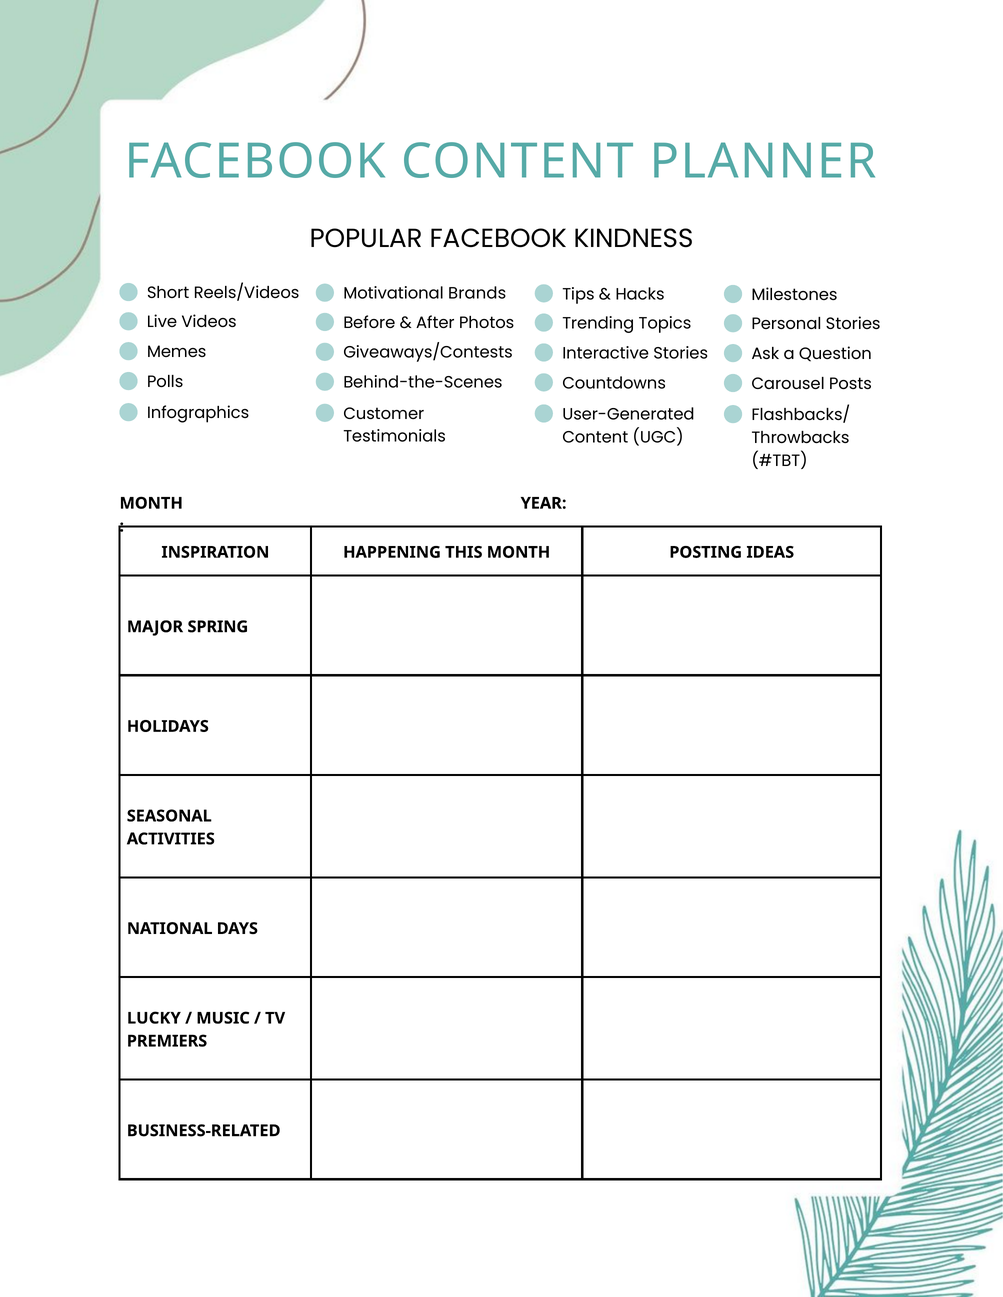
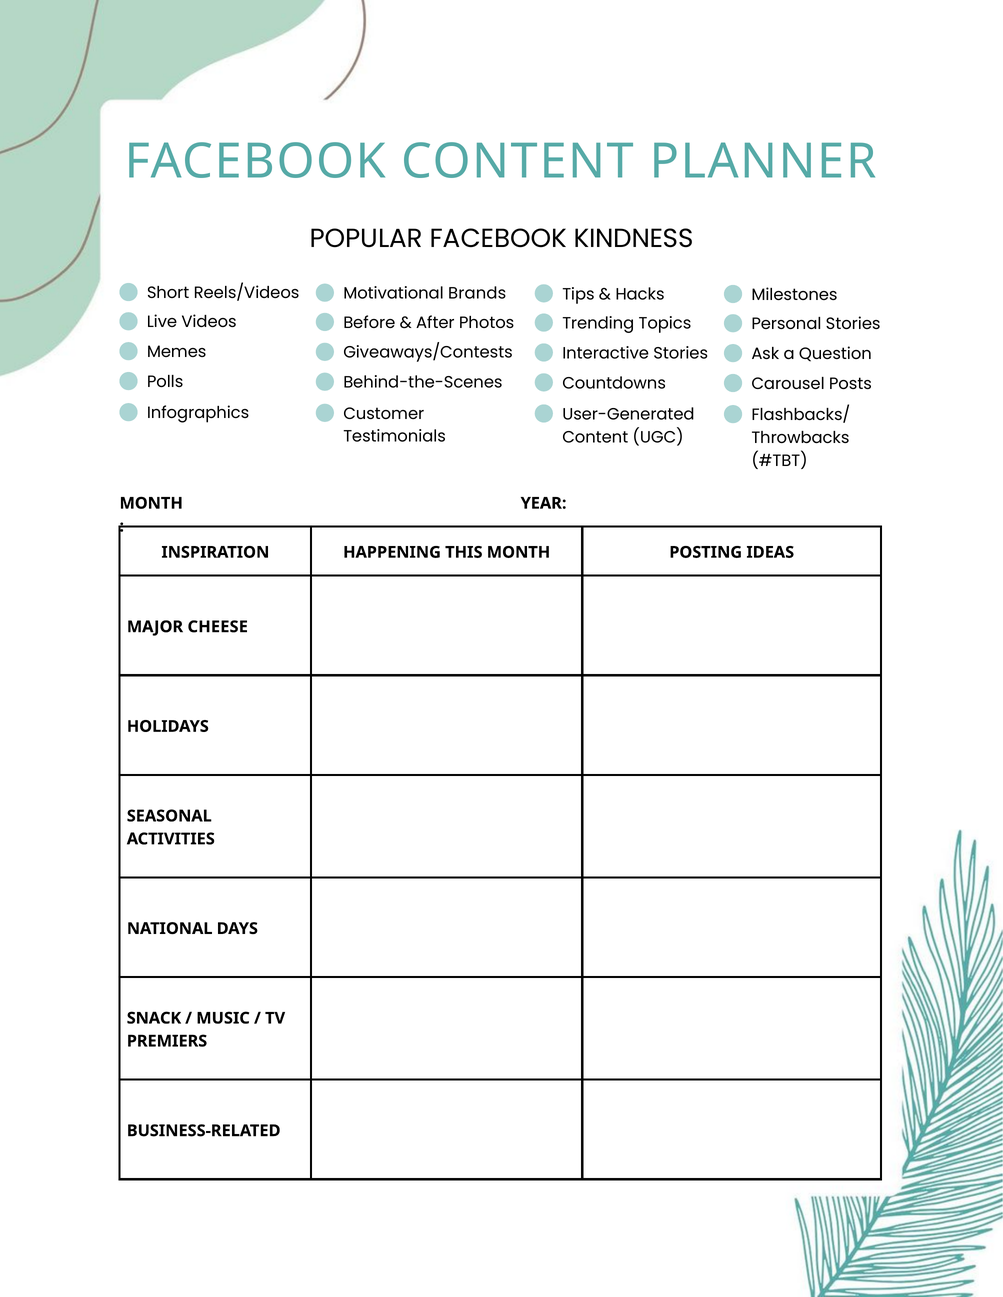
SPRING: SPRING -> CHEESE (218, 627)
LUCKY: LUCKY -> SNACK (154, 1019)
